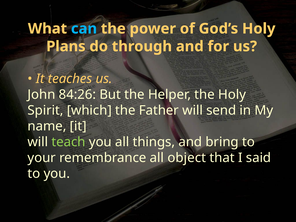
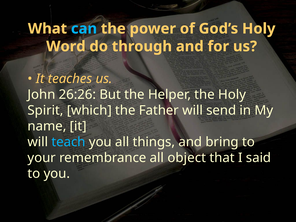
Plans: Plans -> Word (66, 46)
84:26: 84:26 -> 26:26 (77, 95)
teach colour: light green -> light blue (68, 142)
